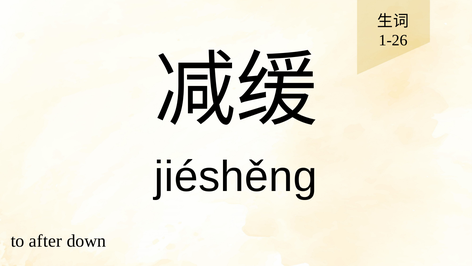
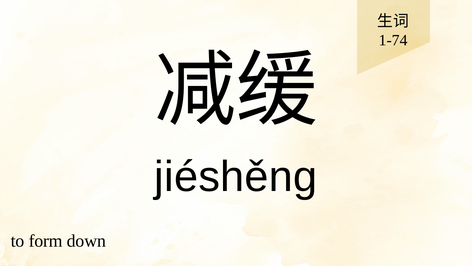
1-26: 1-26 -> 1-74 (393, 40)
after: after -> form (46, 241)
